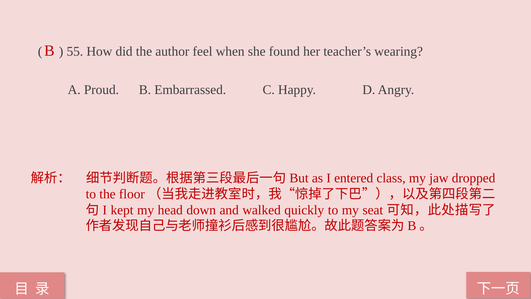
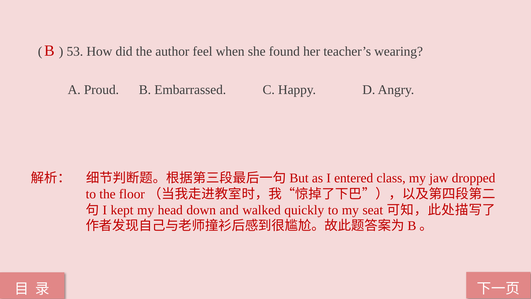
55: 55 -> 53 (75, 51)
